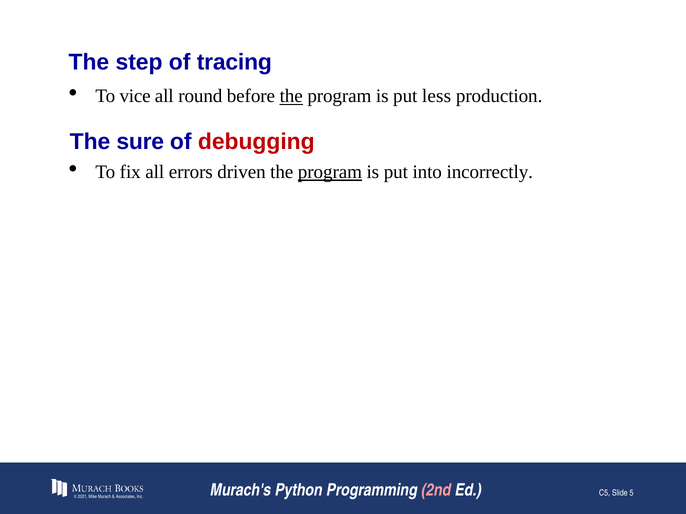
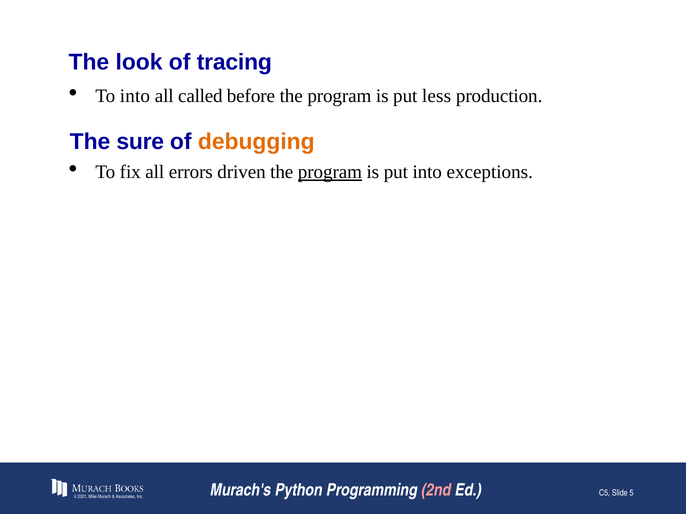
step: step -> look (139, 62)
To vice: vice -> into (135, 96)
round: round -> called (200, 96)
the underline: present -> none (291, 96)
debugging colour: red -> orange (256, 142)
incorrectly: incorrectly -> exceptions (490, 172)
